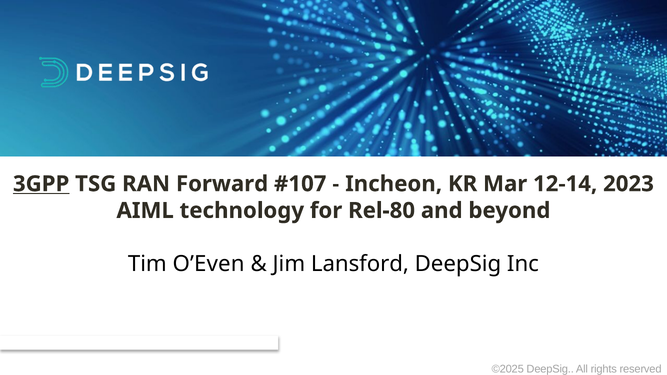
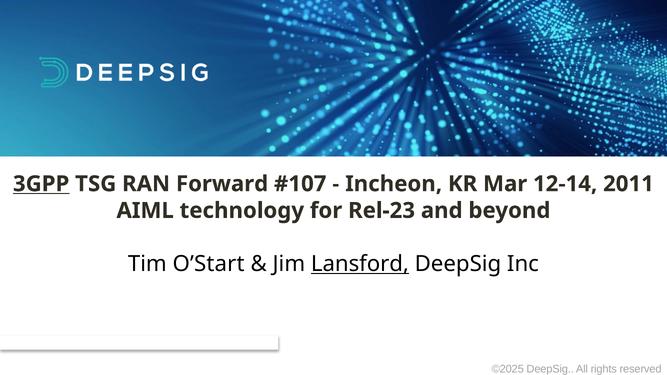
2023: 2023 -> 2011 (628, 184)
Rel-80: Rel-80 -> Rel-23 (382, 211)
O’Even: O’Even -> O’Start (209, 264)
Lansford underline: none -> present (360, 264)
